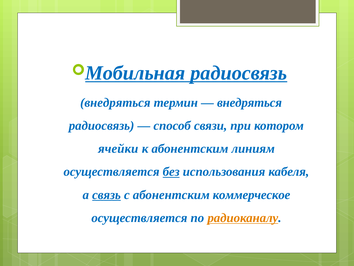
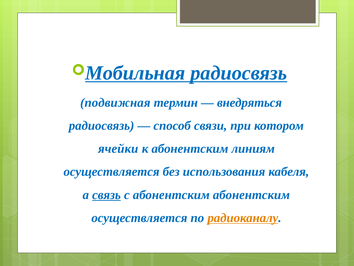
внедряться: внедряться -> подвижная (115, 102)
без underline: present -> none (171, 171)
абонентским коммерческое: коммерческое -> абонентским (251, 194)
